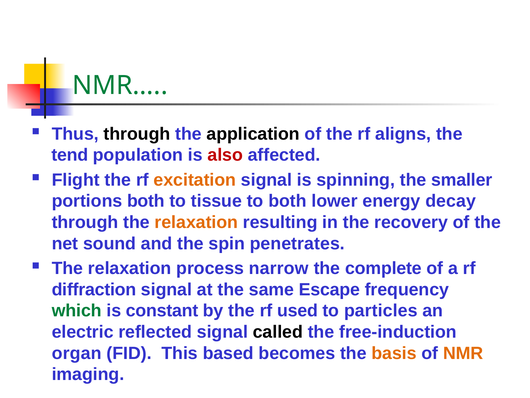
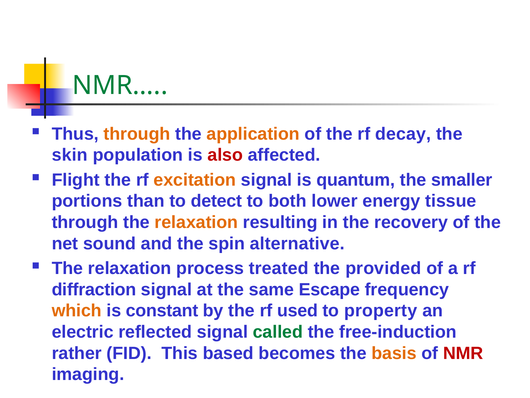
through colour: black -> orange (137, 134)
application colour: black -> orange (253, 134)
aligns: aligns -> decay (403, 134)
tend: tend -> skin (70, 155)
spinning: spinning -> quantum (356, 180)
portions both: both -> than (146, 201)
tissue: tissue -> detect (216, 201)
decay: decay -> tissue (451, 201)
penetrates: penetrates -> alternative (297, 243)
narrow: narrow -> treated (279, 268)
complete: complete -> provided (383, 268)
which colour: green -> orange (77, 310)
particles: particles -> property (381, 310)
called colour: black -> green (278, 332)
organ: organ -> rather (77, 353)
NMR colour: orange -> red (463, 353)
